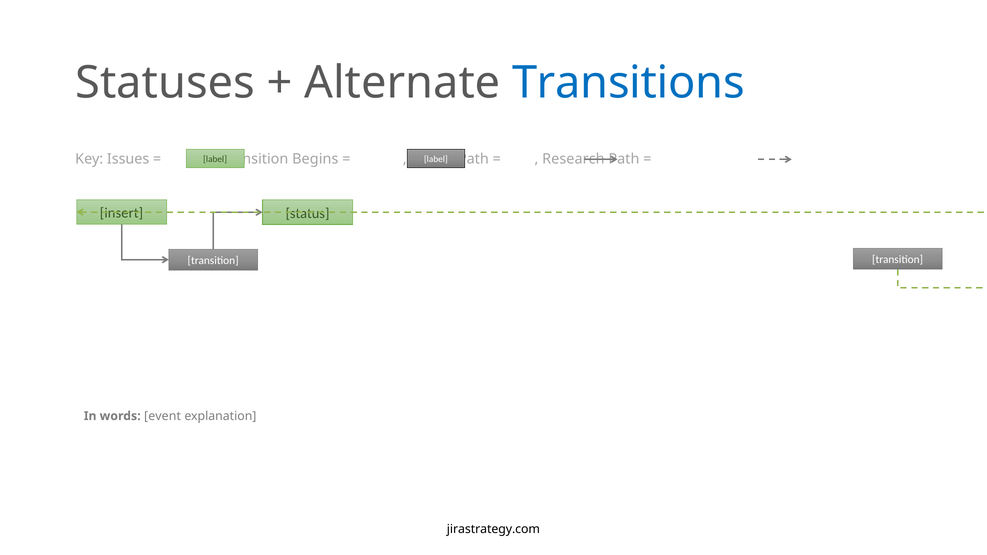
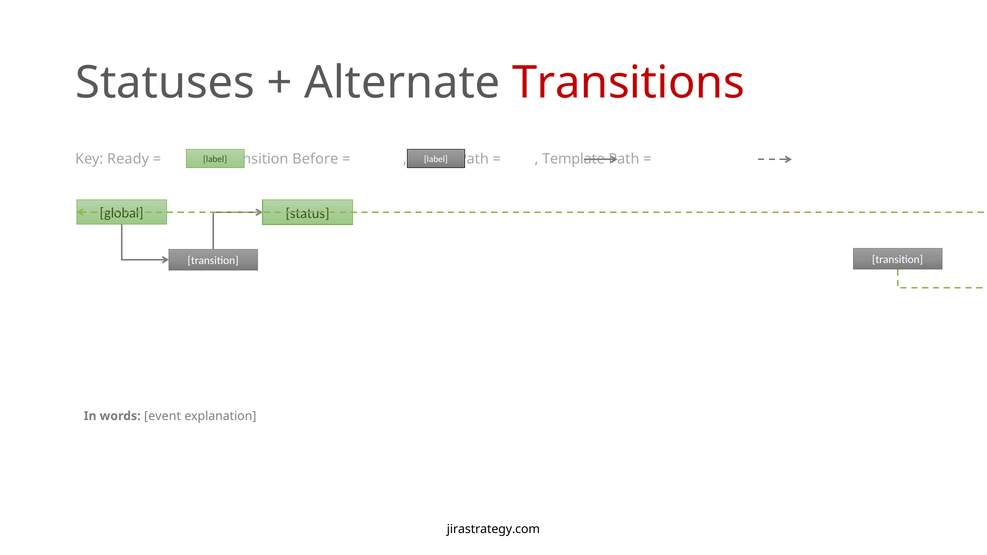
Transitions colour: blue -> red (628, 83)
Issues: Issues -> Ready (128, 159)
Begins: Begins -> Before (315, 159)
Research: Research -> Template (573, 159)
insert: insert -> global (122, 213)
